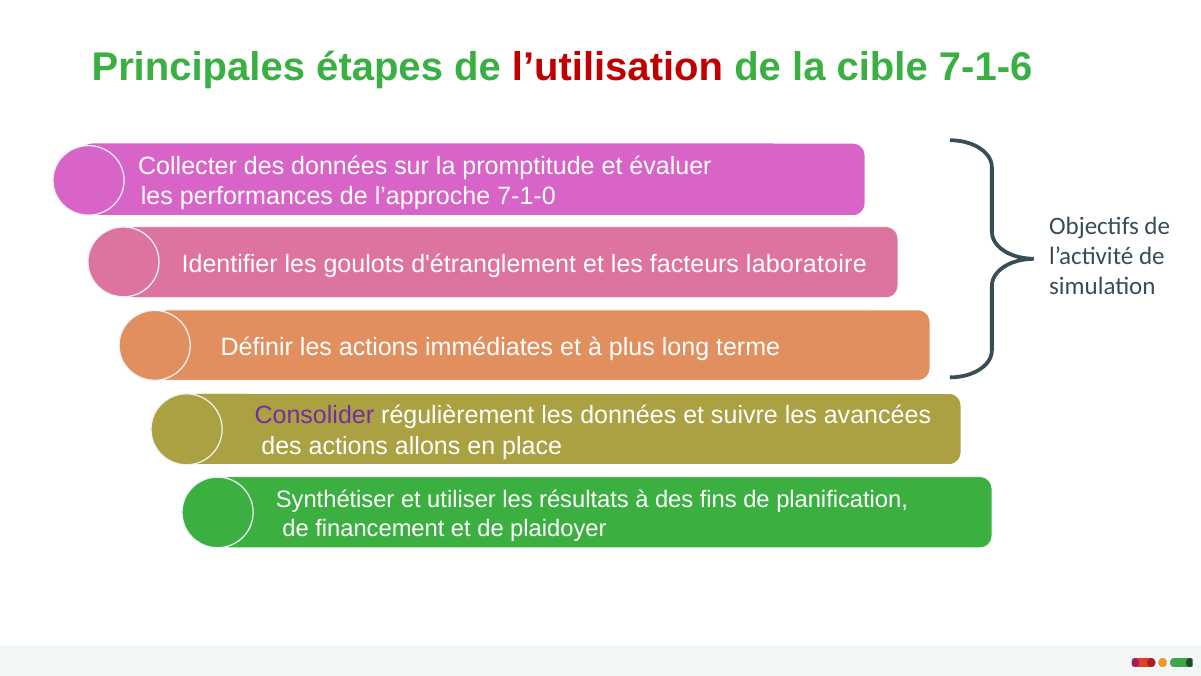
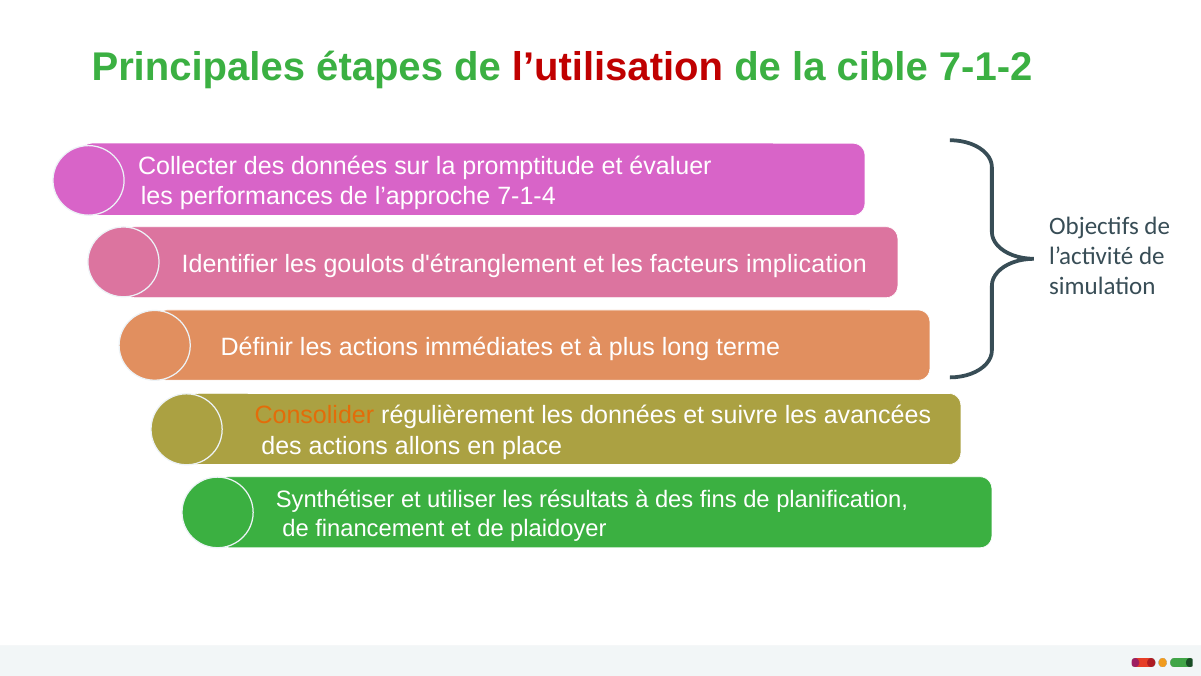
7-1-6: 7-1-6 -> 7-1-2 (986, 67)
7-1-0: 7-1-0 -> 7-1-4 (527, 196)
laboratoire: laboratoire -> implication (806, 264)
Consolider colour: purple -> orange (314, 415)
